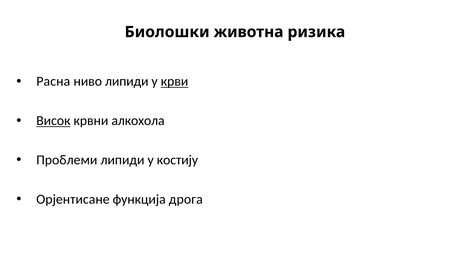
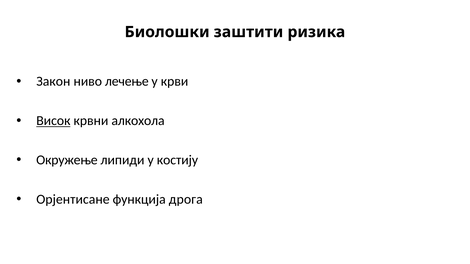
животна: животна -> заштити (248, 32)
Расна: Расна -> Закон (53, 82)
ниво липиди: липиди -> лечење (127, 82)
крви underline: present -> none (175, 82)
Проблеми: Проблеми -> Окружење (67, 160)
